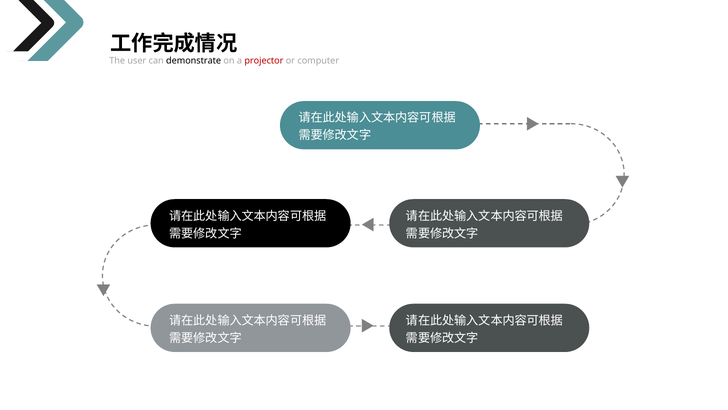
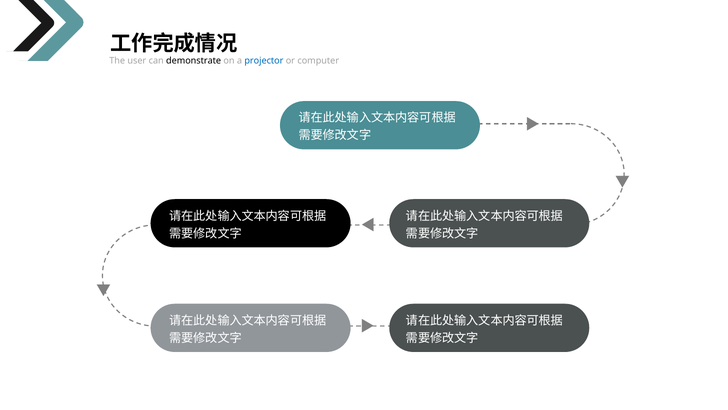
projector colour: red -> blue (264, 61)
